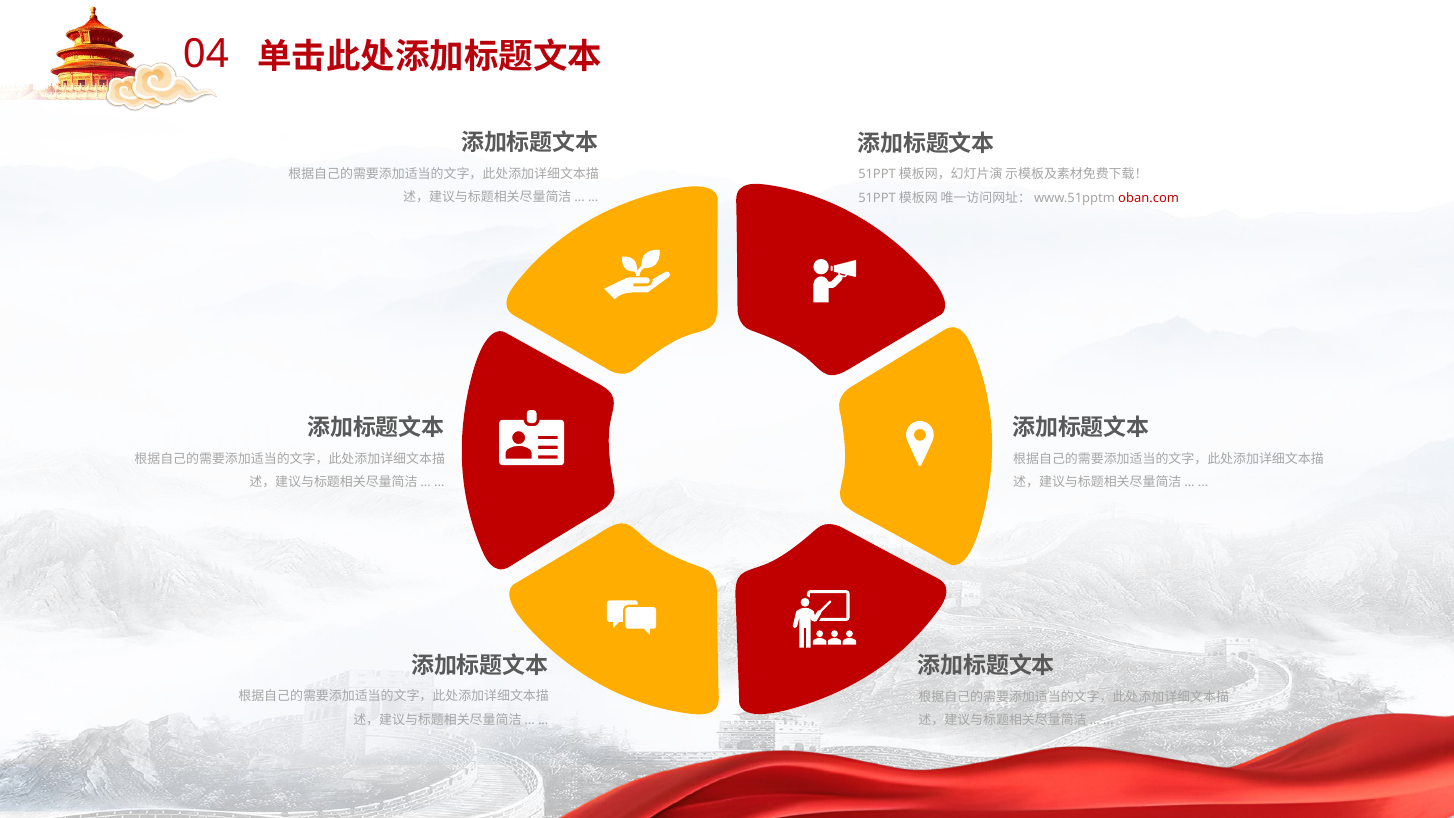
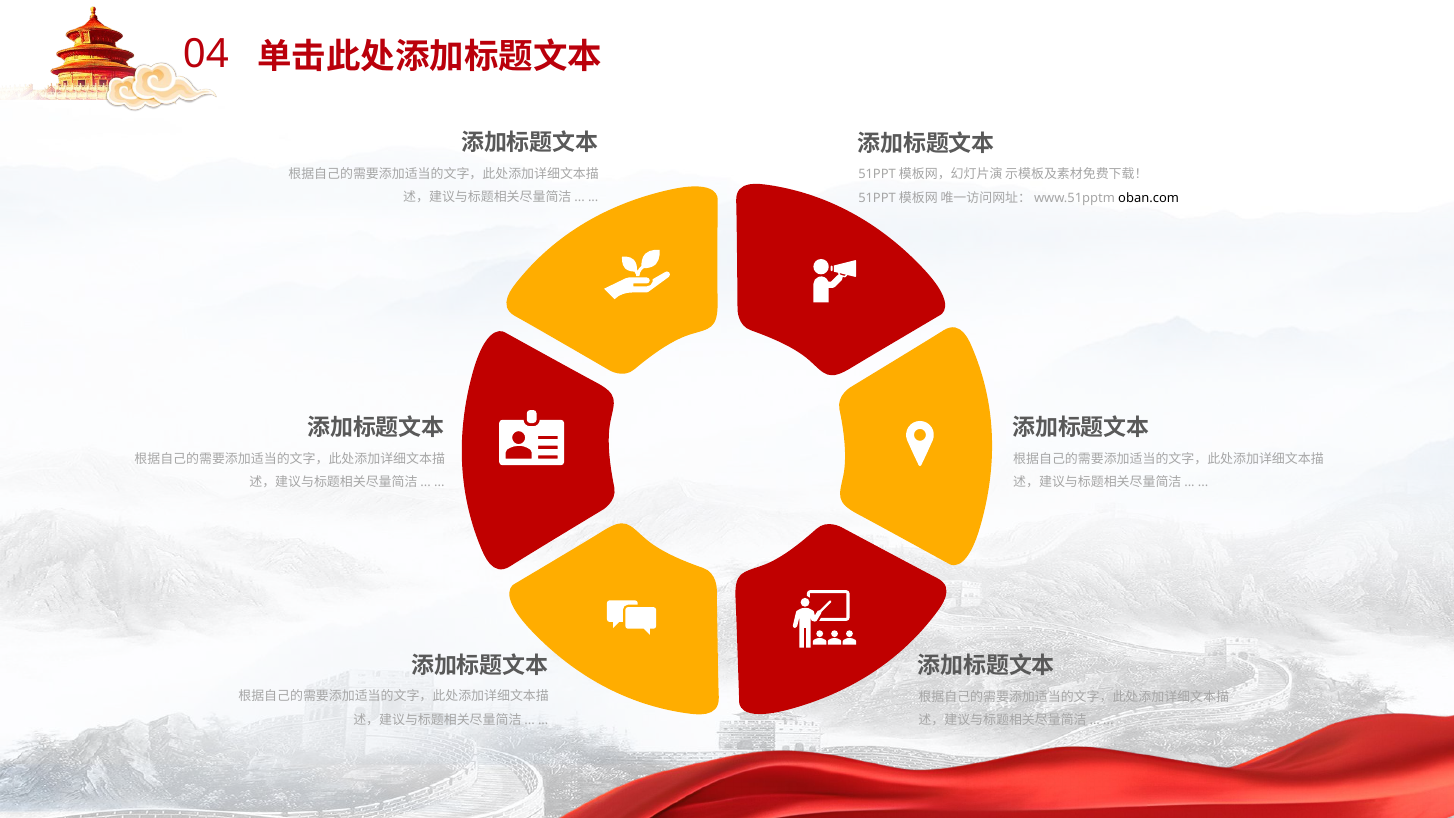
oban.com colour: red -> black (1149, 198)
